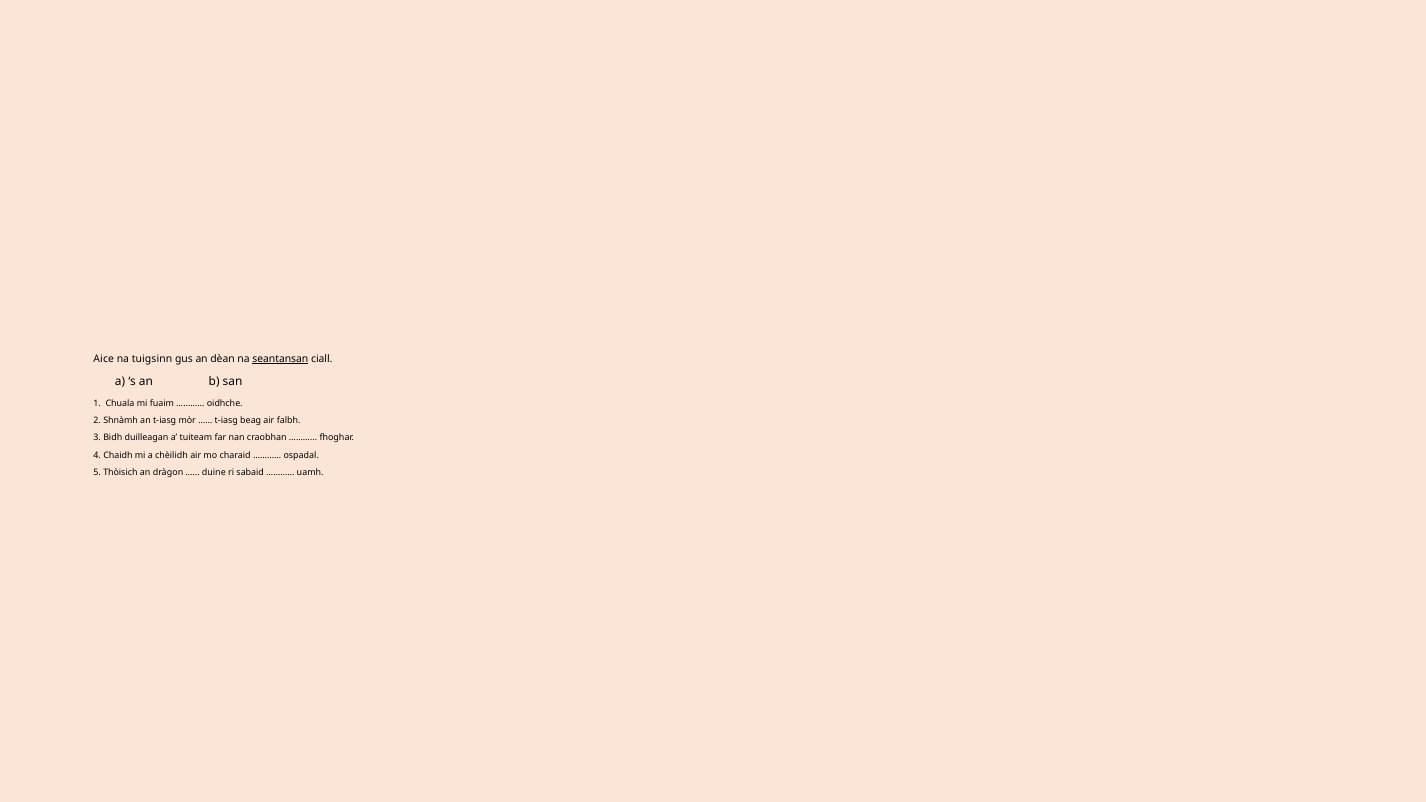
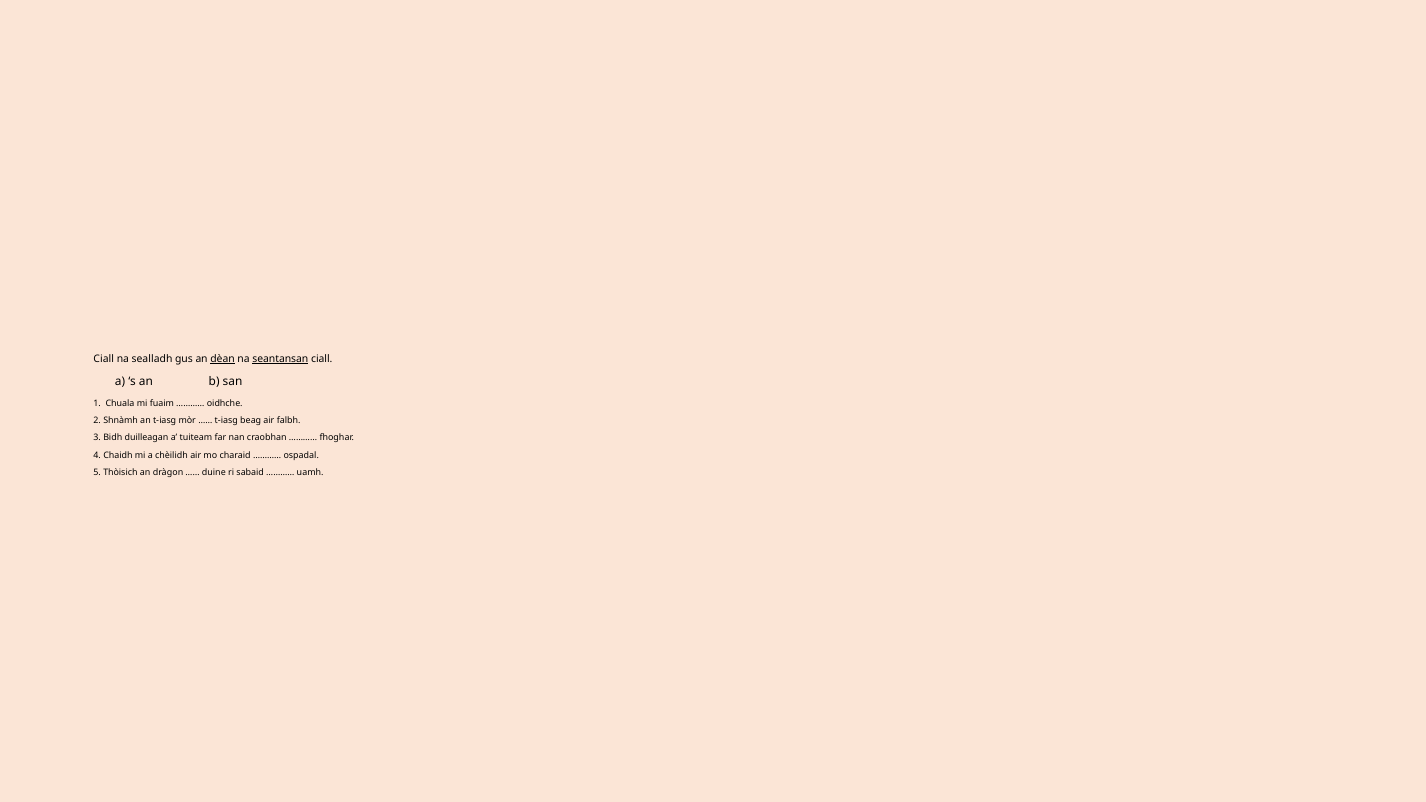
Aice: Aice -> Ciall (104, 359)
tuigsinn: tuigsinn -> sealladh (152, 359)
dèan underline: none -> present (223, 359)
